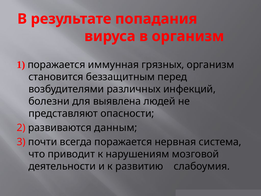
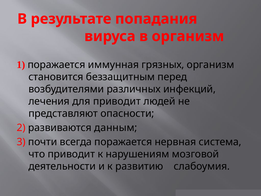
болезни: болезни -> лечения (49, 101)
для выявлена: выявлена -> приводит (117, 101)
